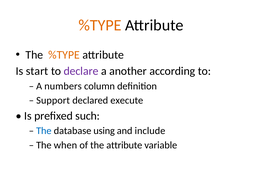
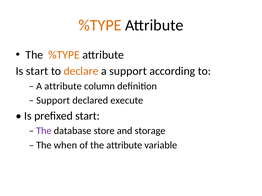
declare colour: purple -> orange (81, 71)
a another: another -> support (128, 71)
A numbers: numbers -> attribute (63, 86)
prefixed such: such -> start (88, 116)
The colour: blue -> purple (44, 131)
using: using -> store (104, 131)
include: include -> storage (150, 131)
